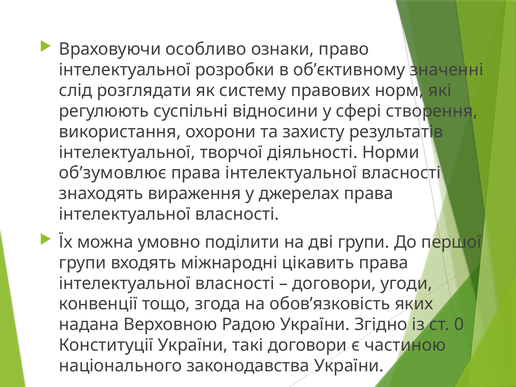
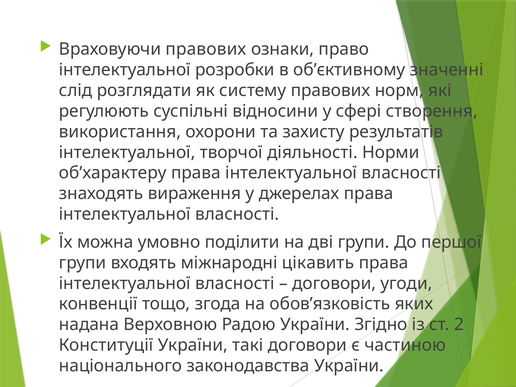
Враховуючи особливо: особливо -> правових (206, 49)
об’зумовлює: об’зумовлює -> об’характеру (113, 173)
0: 0 -> 2 (459, 325)
